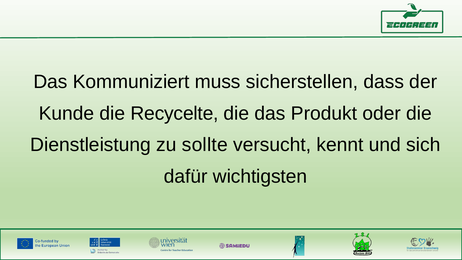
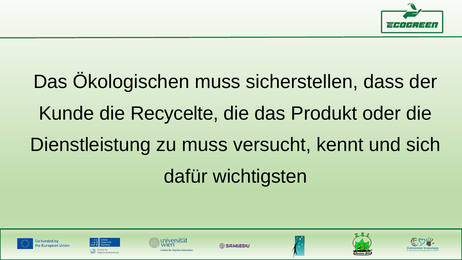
Kommuniziert: Kommuniziert -> Ökologischen (131, 82)
zu sollte: sollte -> muss (205, 145)
